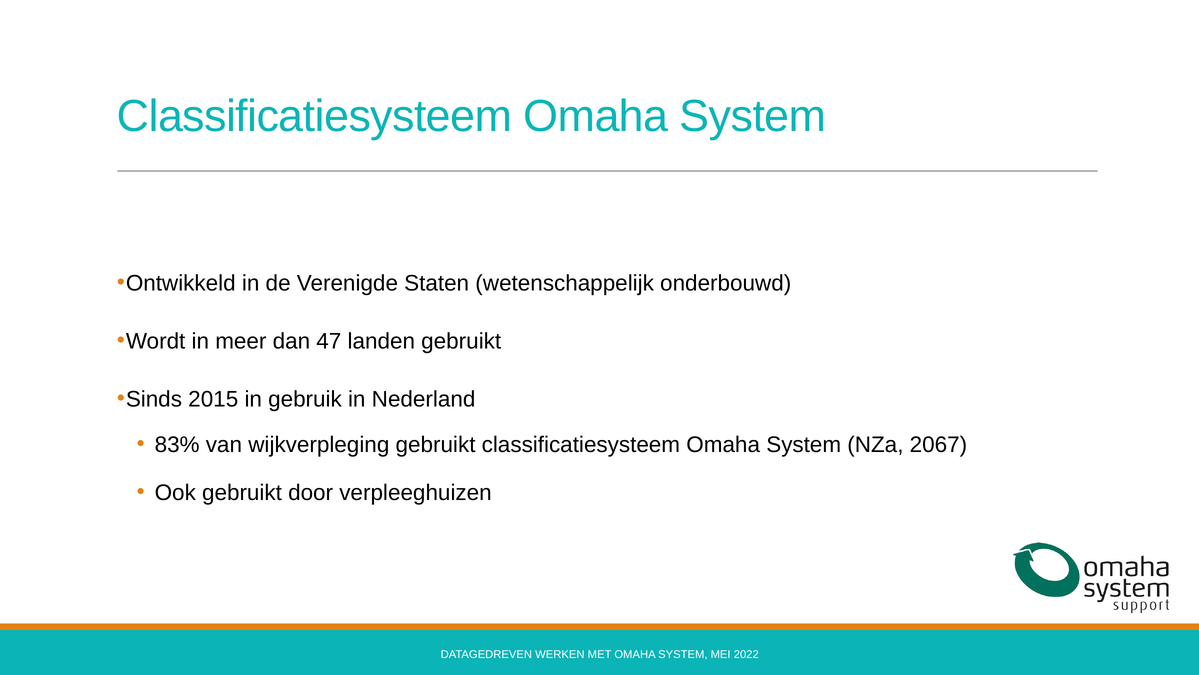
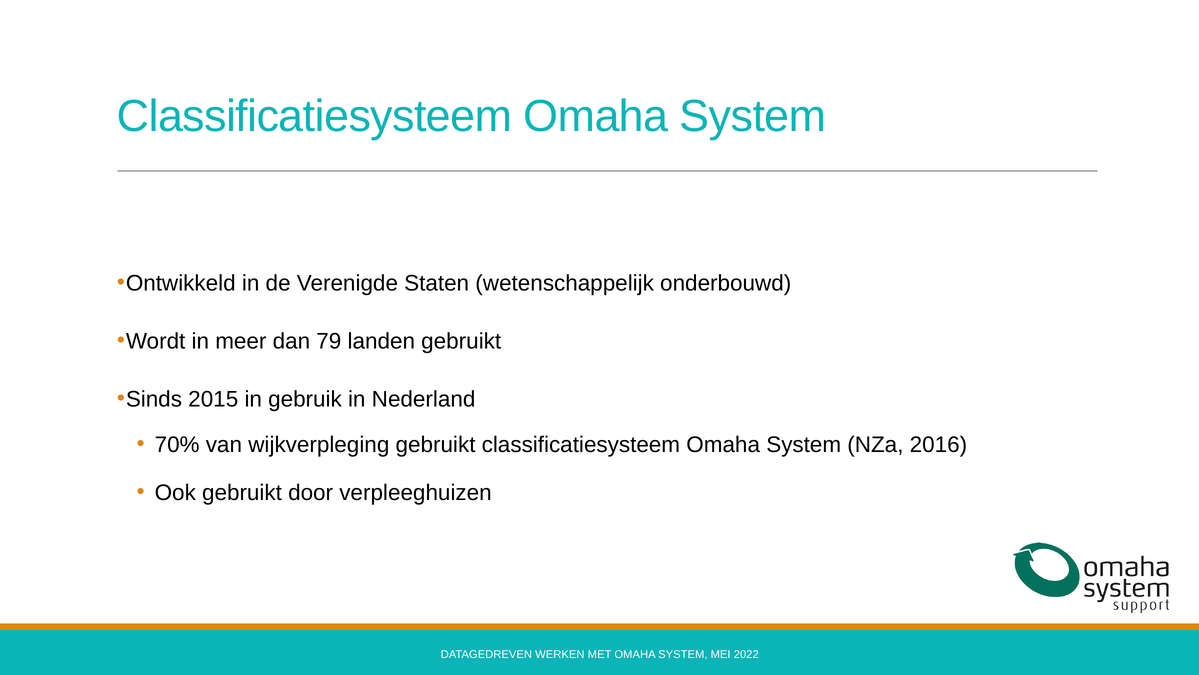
47: 47 -> 79 (329, 341)
83%: 83% -> 70% (177, 444)
2067: 2067 -> 2016 (938, 444)
